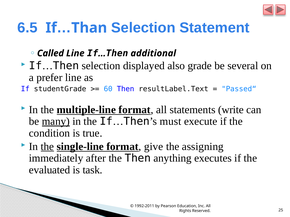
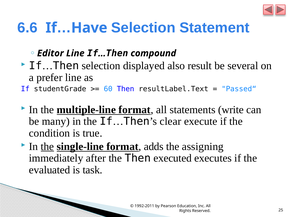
6.5: 6.5 -> 6.6 (27, 28)
Than: Than -> Have (89, 28)
Called: Called -> Editor (50, 53)
additional: additional -> compound (153, 53)
grade: grade -> result (200, 66)
many underline: present -> none (56, 122)
must: must -> clear (170, 122)
give: give -> adds (154, 147)
anything: anything -> executed (173, 159)
